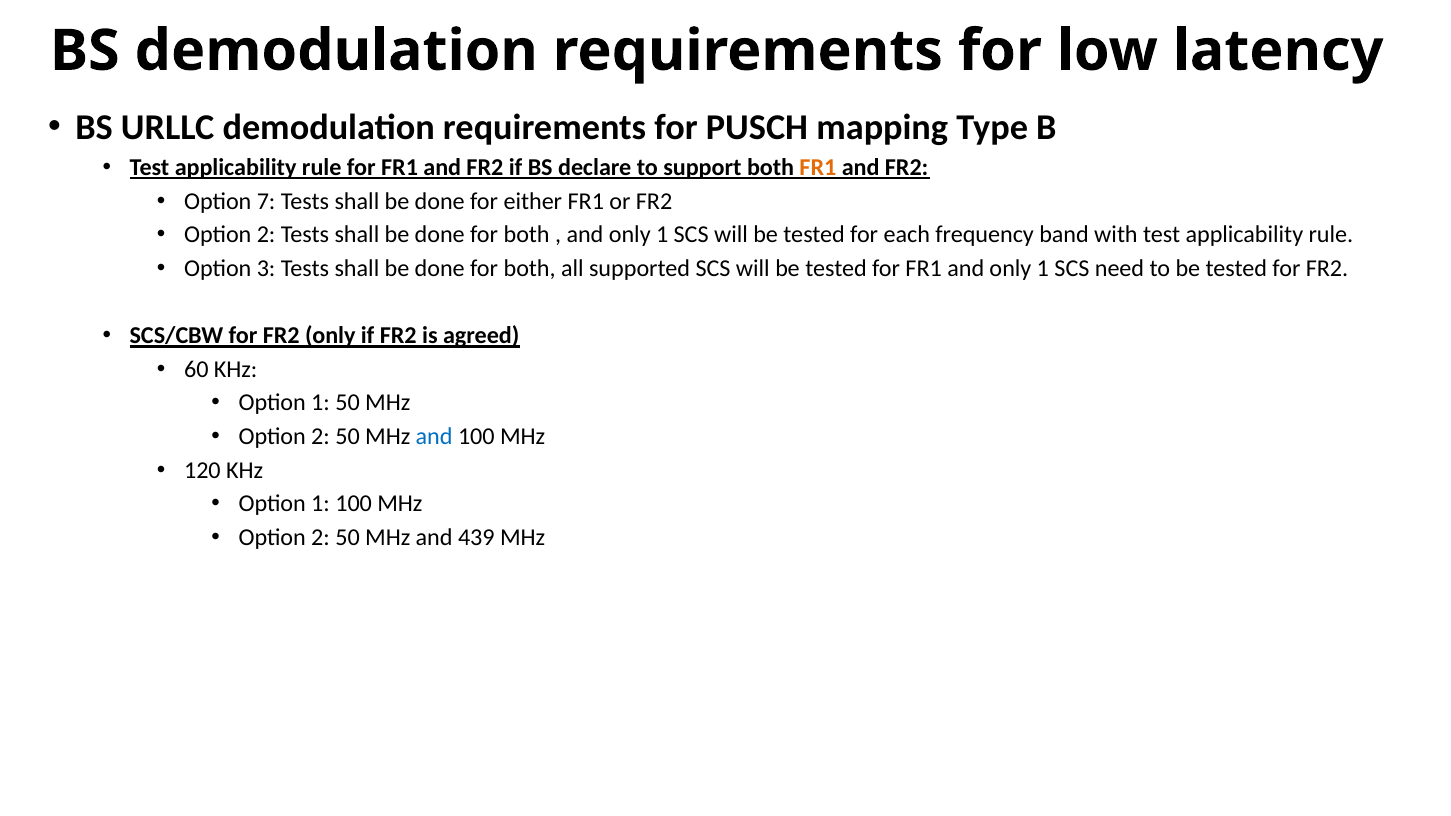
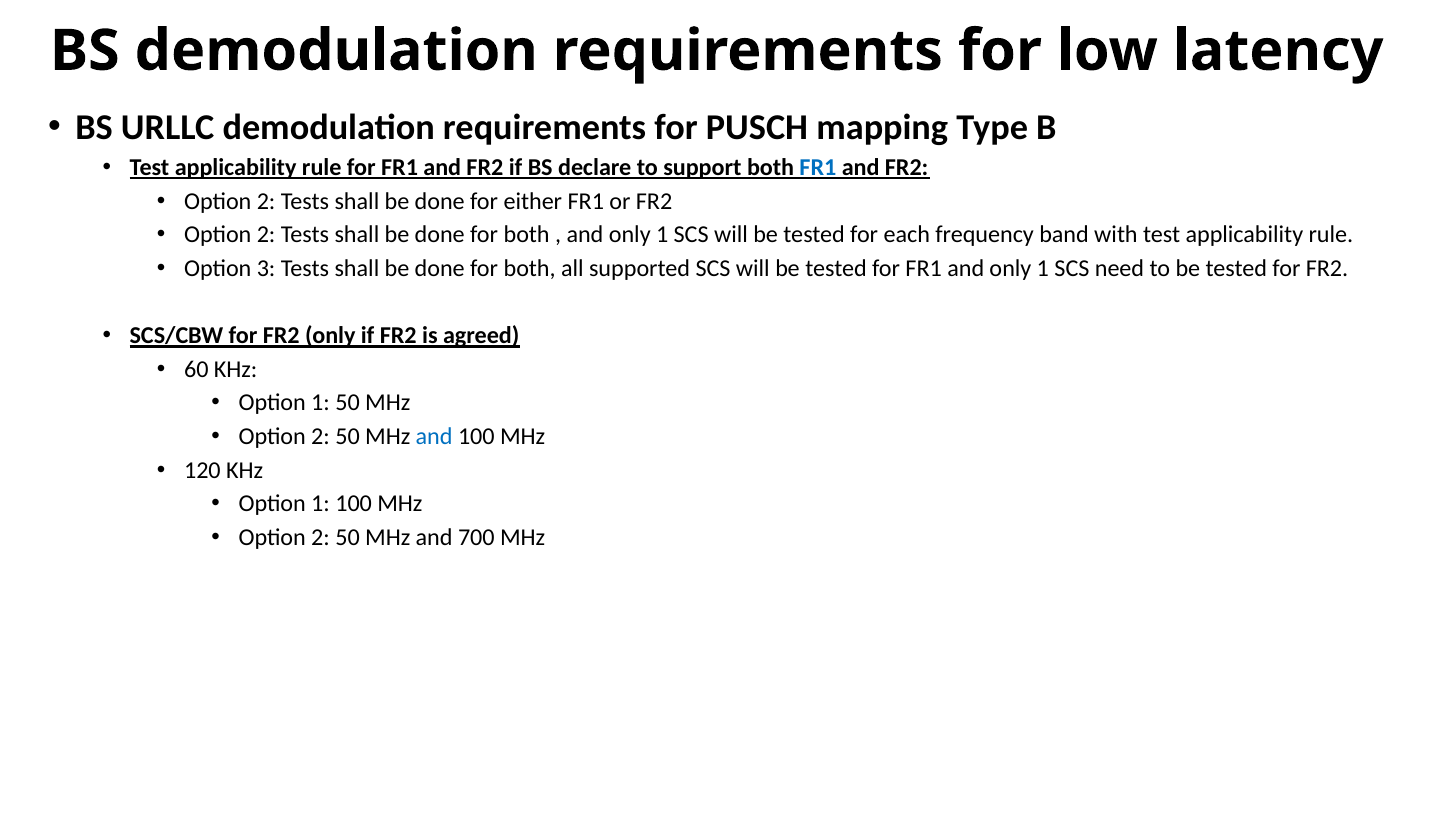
FR1 colour: orange -> blue (818, 168)
7: 7 -> 2 (266, 201)
439: 439 -> 700 (476, 538)
